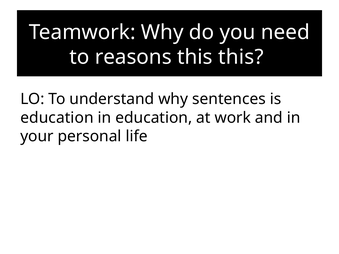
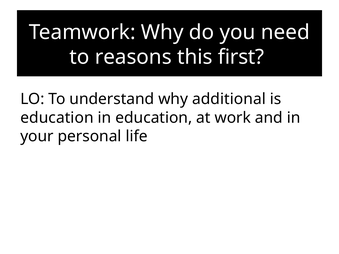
this this: this -> first (241, 57)
sentences: sentences -> additional (229, 99)
